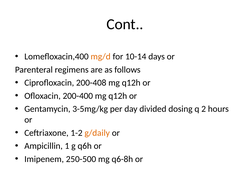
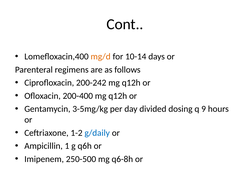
200-408: 200-408 -> 200-242 (91, 83)
2: 2 -> 9 (204, 109)
g/daily colour: orange -> blue (97, 133)
